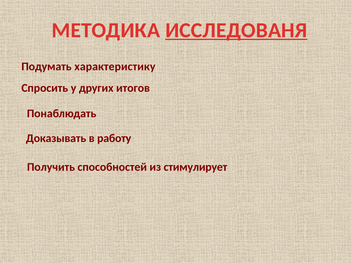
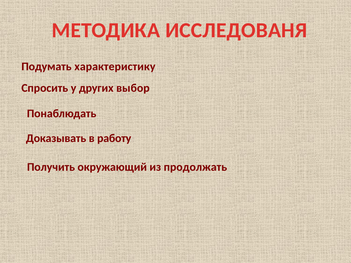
ИССЛЕДОВАНЯ underline: present -> none (236, 30)
итогов: итогов -> выбор (133, 88)
способностей: способностей -> окружающий (112, 167)
стимулирует: стимулирует -> продолжать (195, 167)
